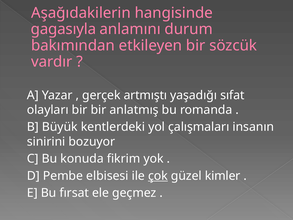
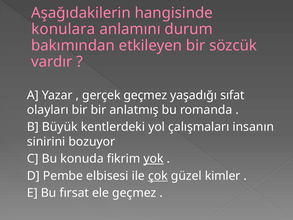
gagasıyla: gagasıyla -> konulara (63, 29)
gerçek artmıştı: artmıştı -> geçmez (145, 95)
yok underline: none -> present (154, 159)
